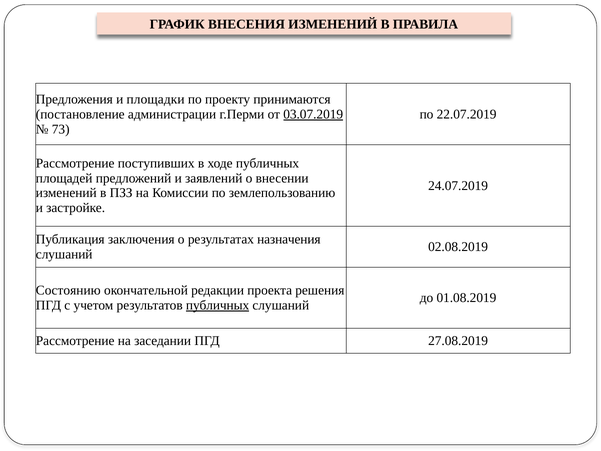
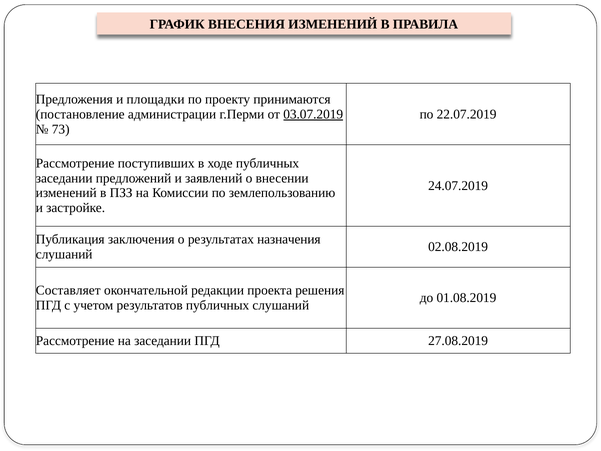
площадей: площадей -> заседании (64, 178)
Состоянию: Состоянию -> Составляет (68, 290)
публичных underline: present -> none (218, 305)
